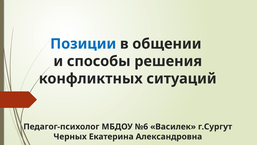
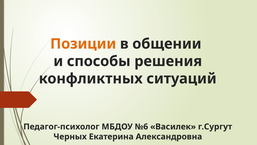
Позиции colour: blue -> orange (83, 44)
